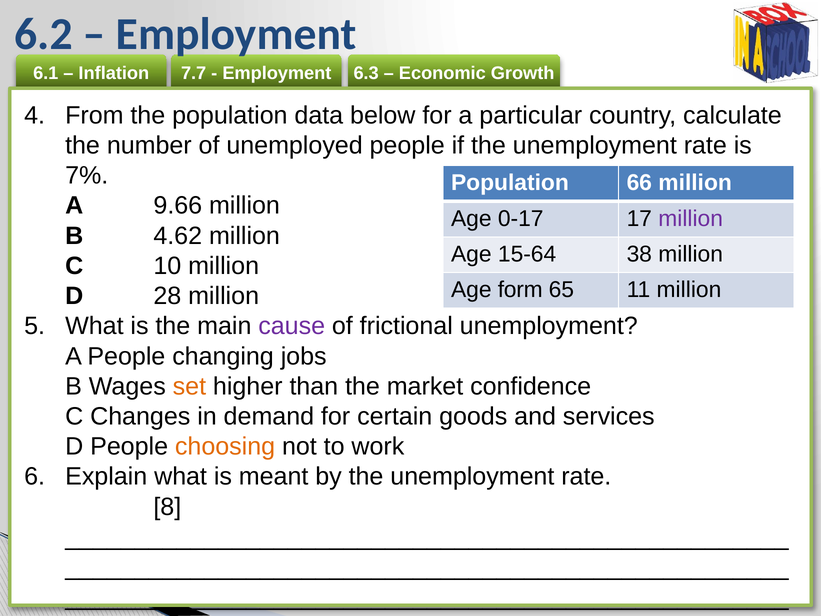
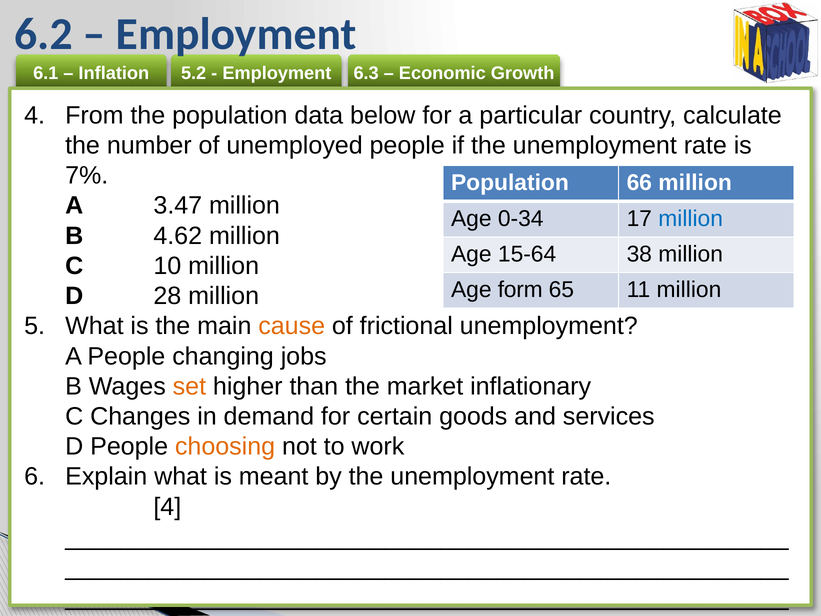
7.7: 7.7 -> 5.2 (194, 73)
9.66: 9.66 -> 3.47 (178, 206)
0-17: 0-17 -> 0-34 (521, 218)
million colour: purple -> blue (691, 218)
cause colour: purple -> orange (292, 326)
confidence: confidence -> inflationary (531, 386)
8: 8 -> 4 (167, 507)
